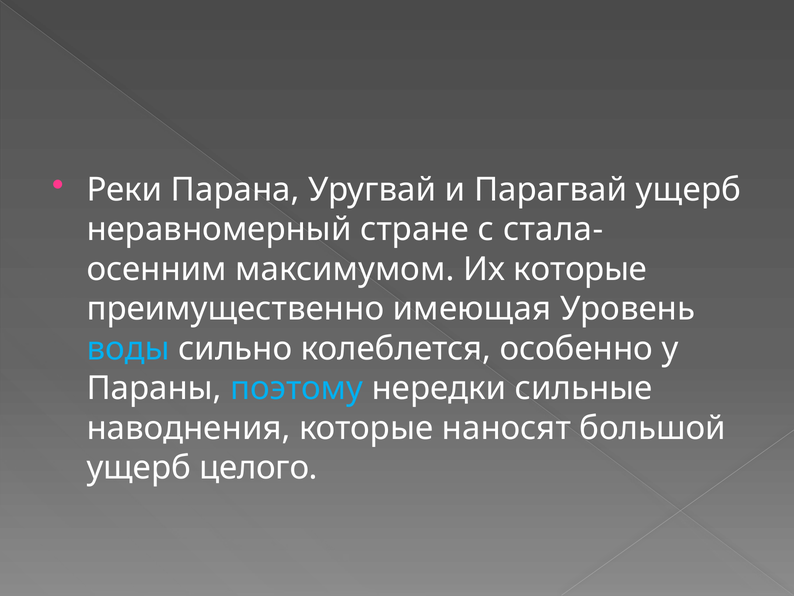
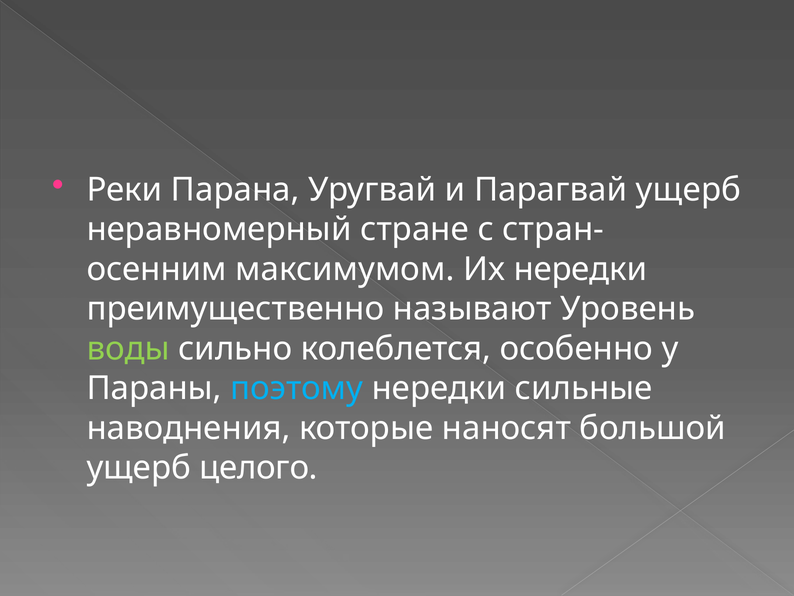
стала-: стала- -> стран- (553, 229)
Их которые: которые -> нередки (580, 269)
имеющая: имеющая -> называют (472, 309)
воды colour: light blue -> light green (128, 348)
